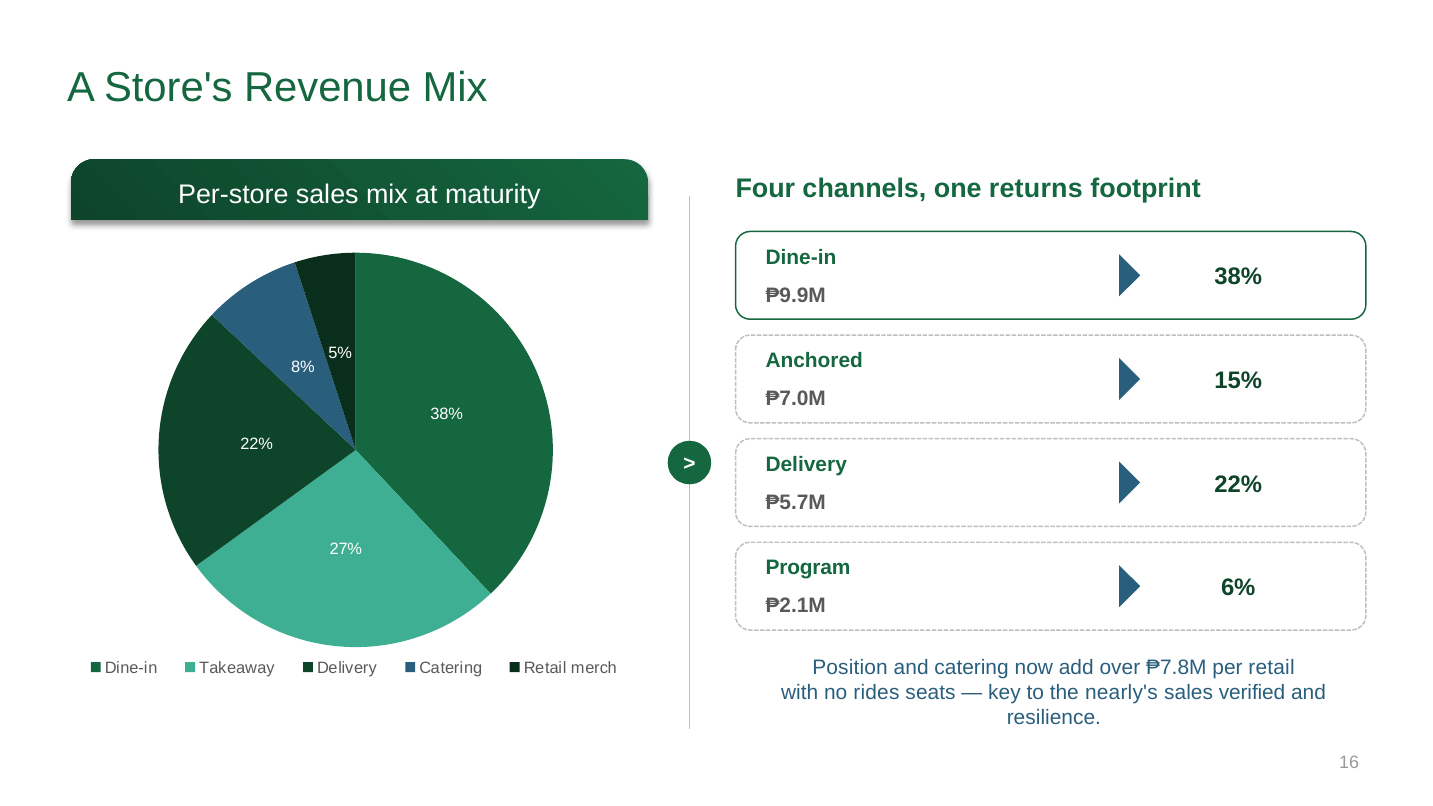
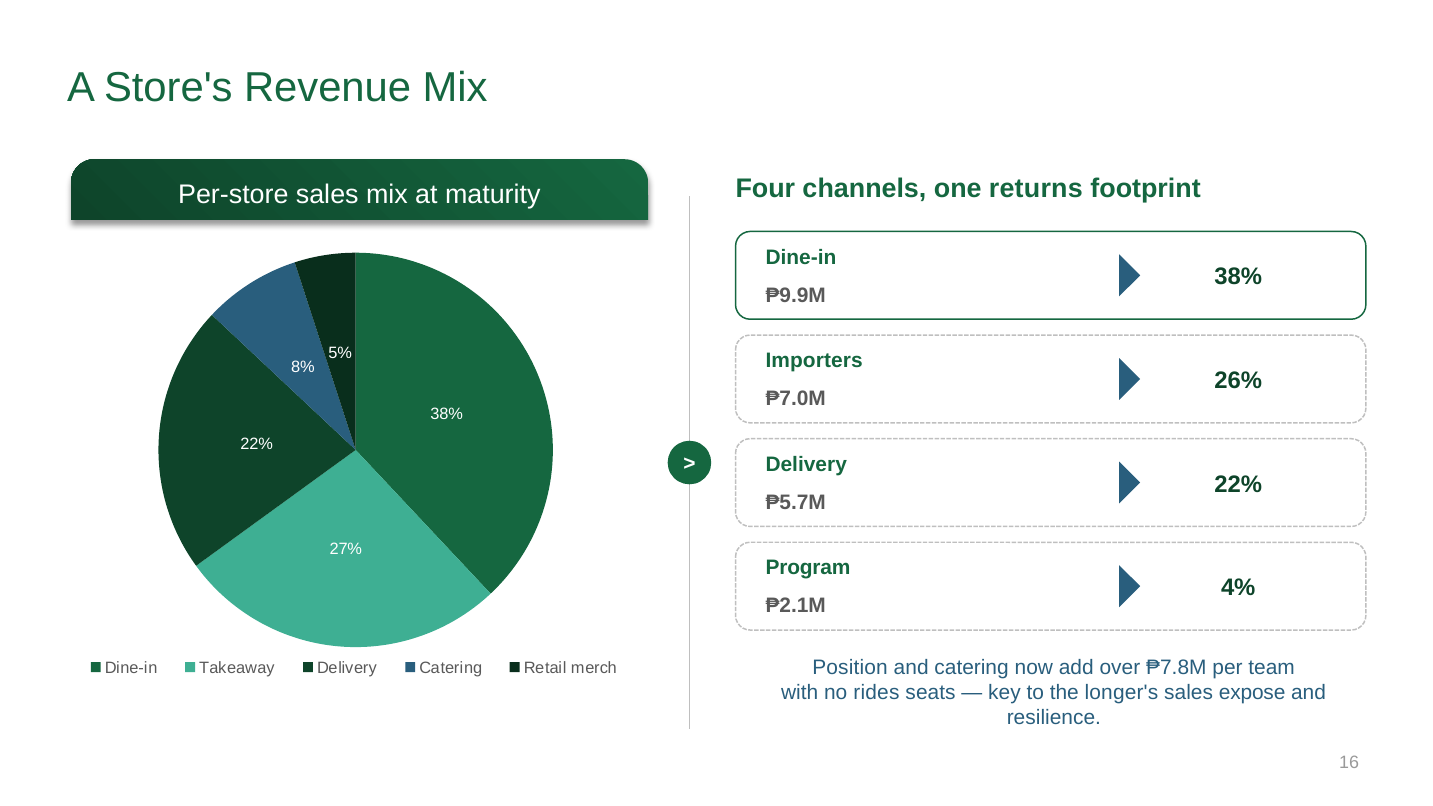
Anchored: Anchored -> Importers (814, 361)
15%: 15% -> 26% (1238, 381)
6%: 6% -> 4% (1238, 588)
per retail: retail -> team (1272, 667)
nearly's: nearly's -> longer's (1121, 693)
verified: verified -> expose (1252, 693)
